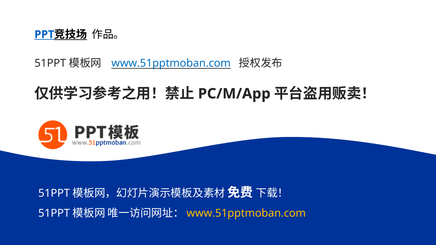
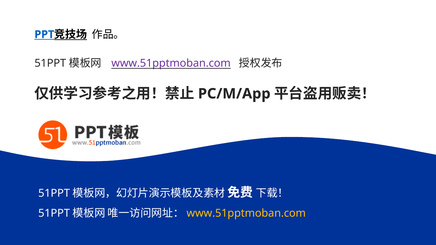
www.51pptmoban.com colour: blue -> purple (171, 63)
